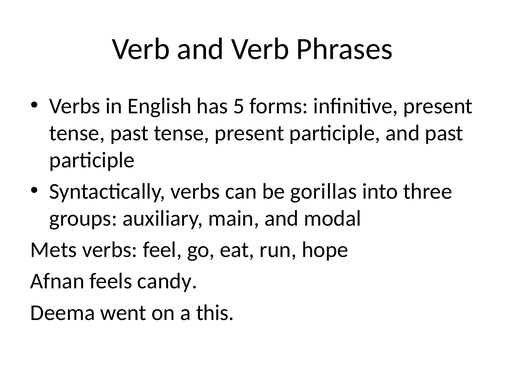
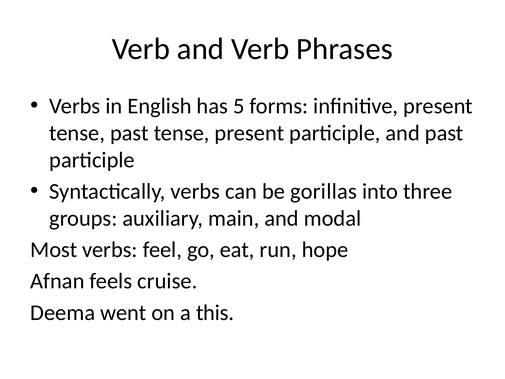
Mets: Mets -> Most (54, 250)
candy: candy -> cruise (167, 281)
